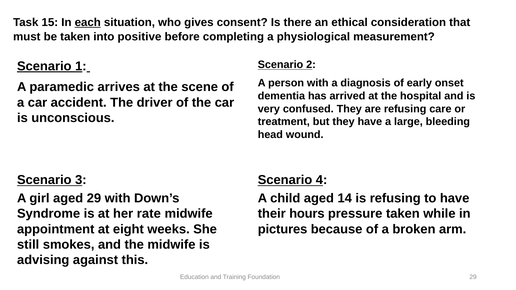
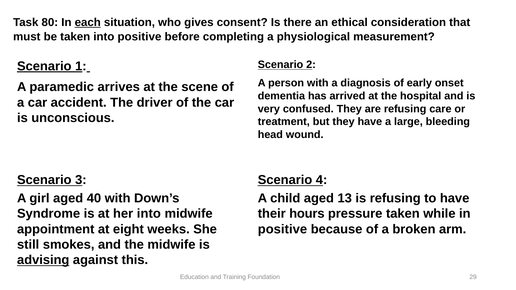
15: 15 -> 80 (50, 22)
aged 29: 29 -> 40 (94, 198)
14: 14 -> 13 (345, 198)
her rate: rate -> into (149, 214)
pictures: pictures -> positive (282, 229)
advising underline: none -> present (43, 260)
